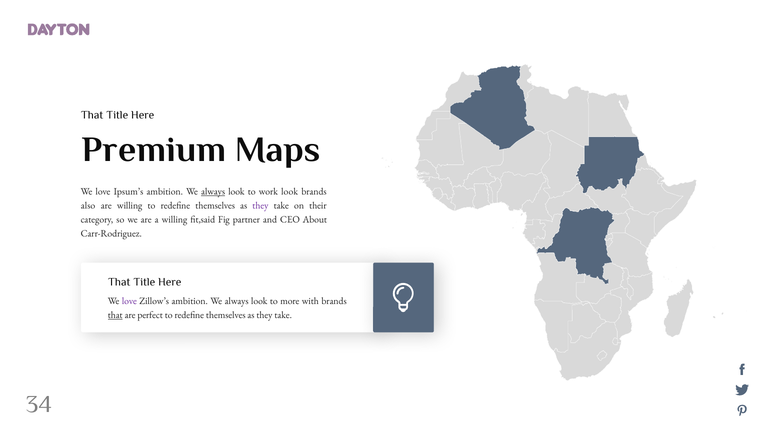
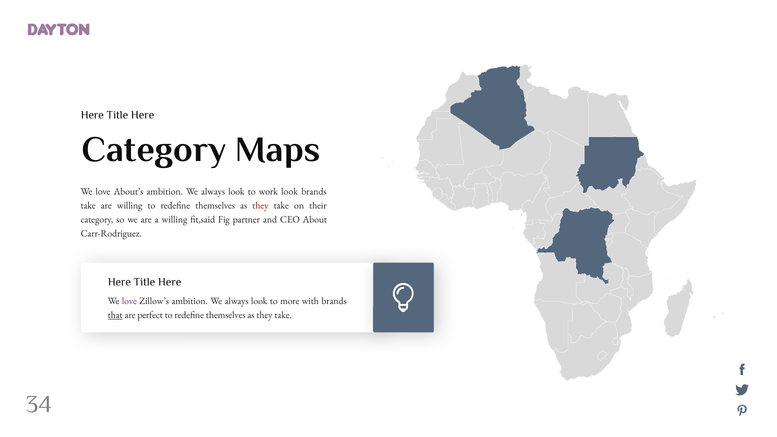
That: That -> Here (92, 115)
Premium: Premium -> Category (154, 149)
Ipsum’s: Ipsum’s -> About’s (129, 192)
always underline: present -> none (213, 192)
also: also -> take (88, 206)
they colour: purple -> red (260, 206)
That: That -> Here (119, 282)
